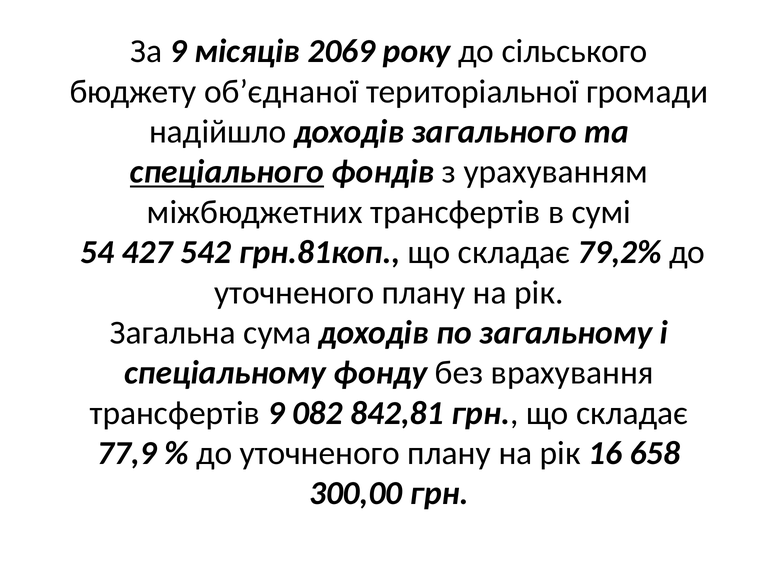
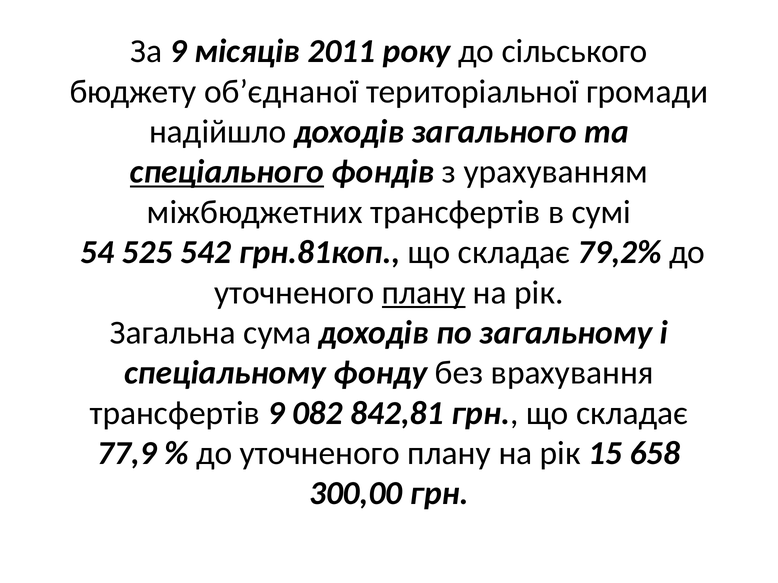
2069: 2069 -> 2011 (341, 51)
427: 427 -> 525 (147, 253)
плану underline: none -> present (424, 293)
16: 16 -> 15 (605, 454)
